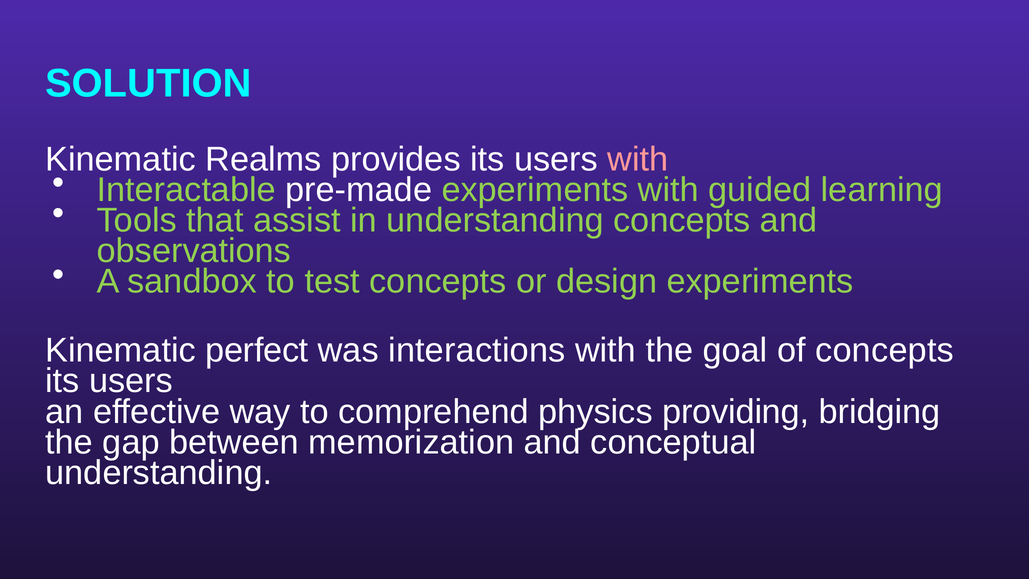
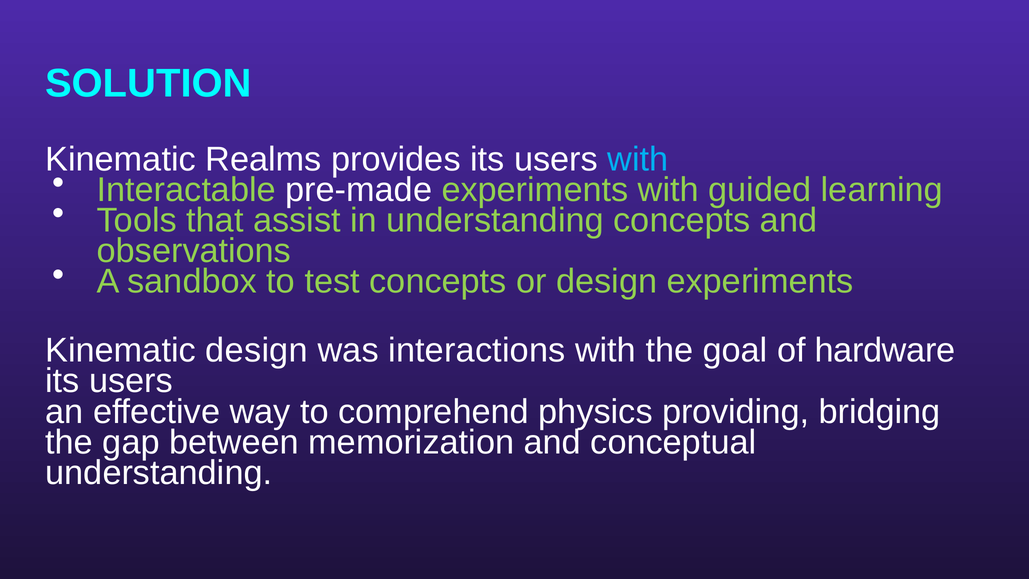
with colour: pink -> light blue (638, 159)
Kinematic perfect: perfect -> design (257, 350)
of concepts: concepts -> hardware (885, 350)
